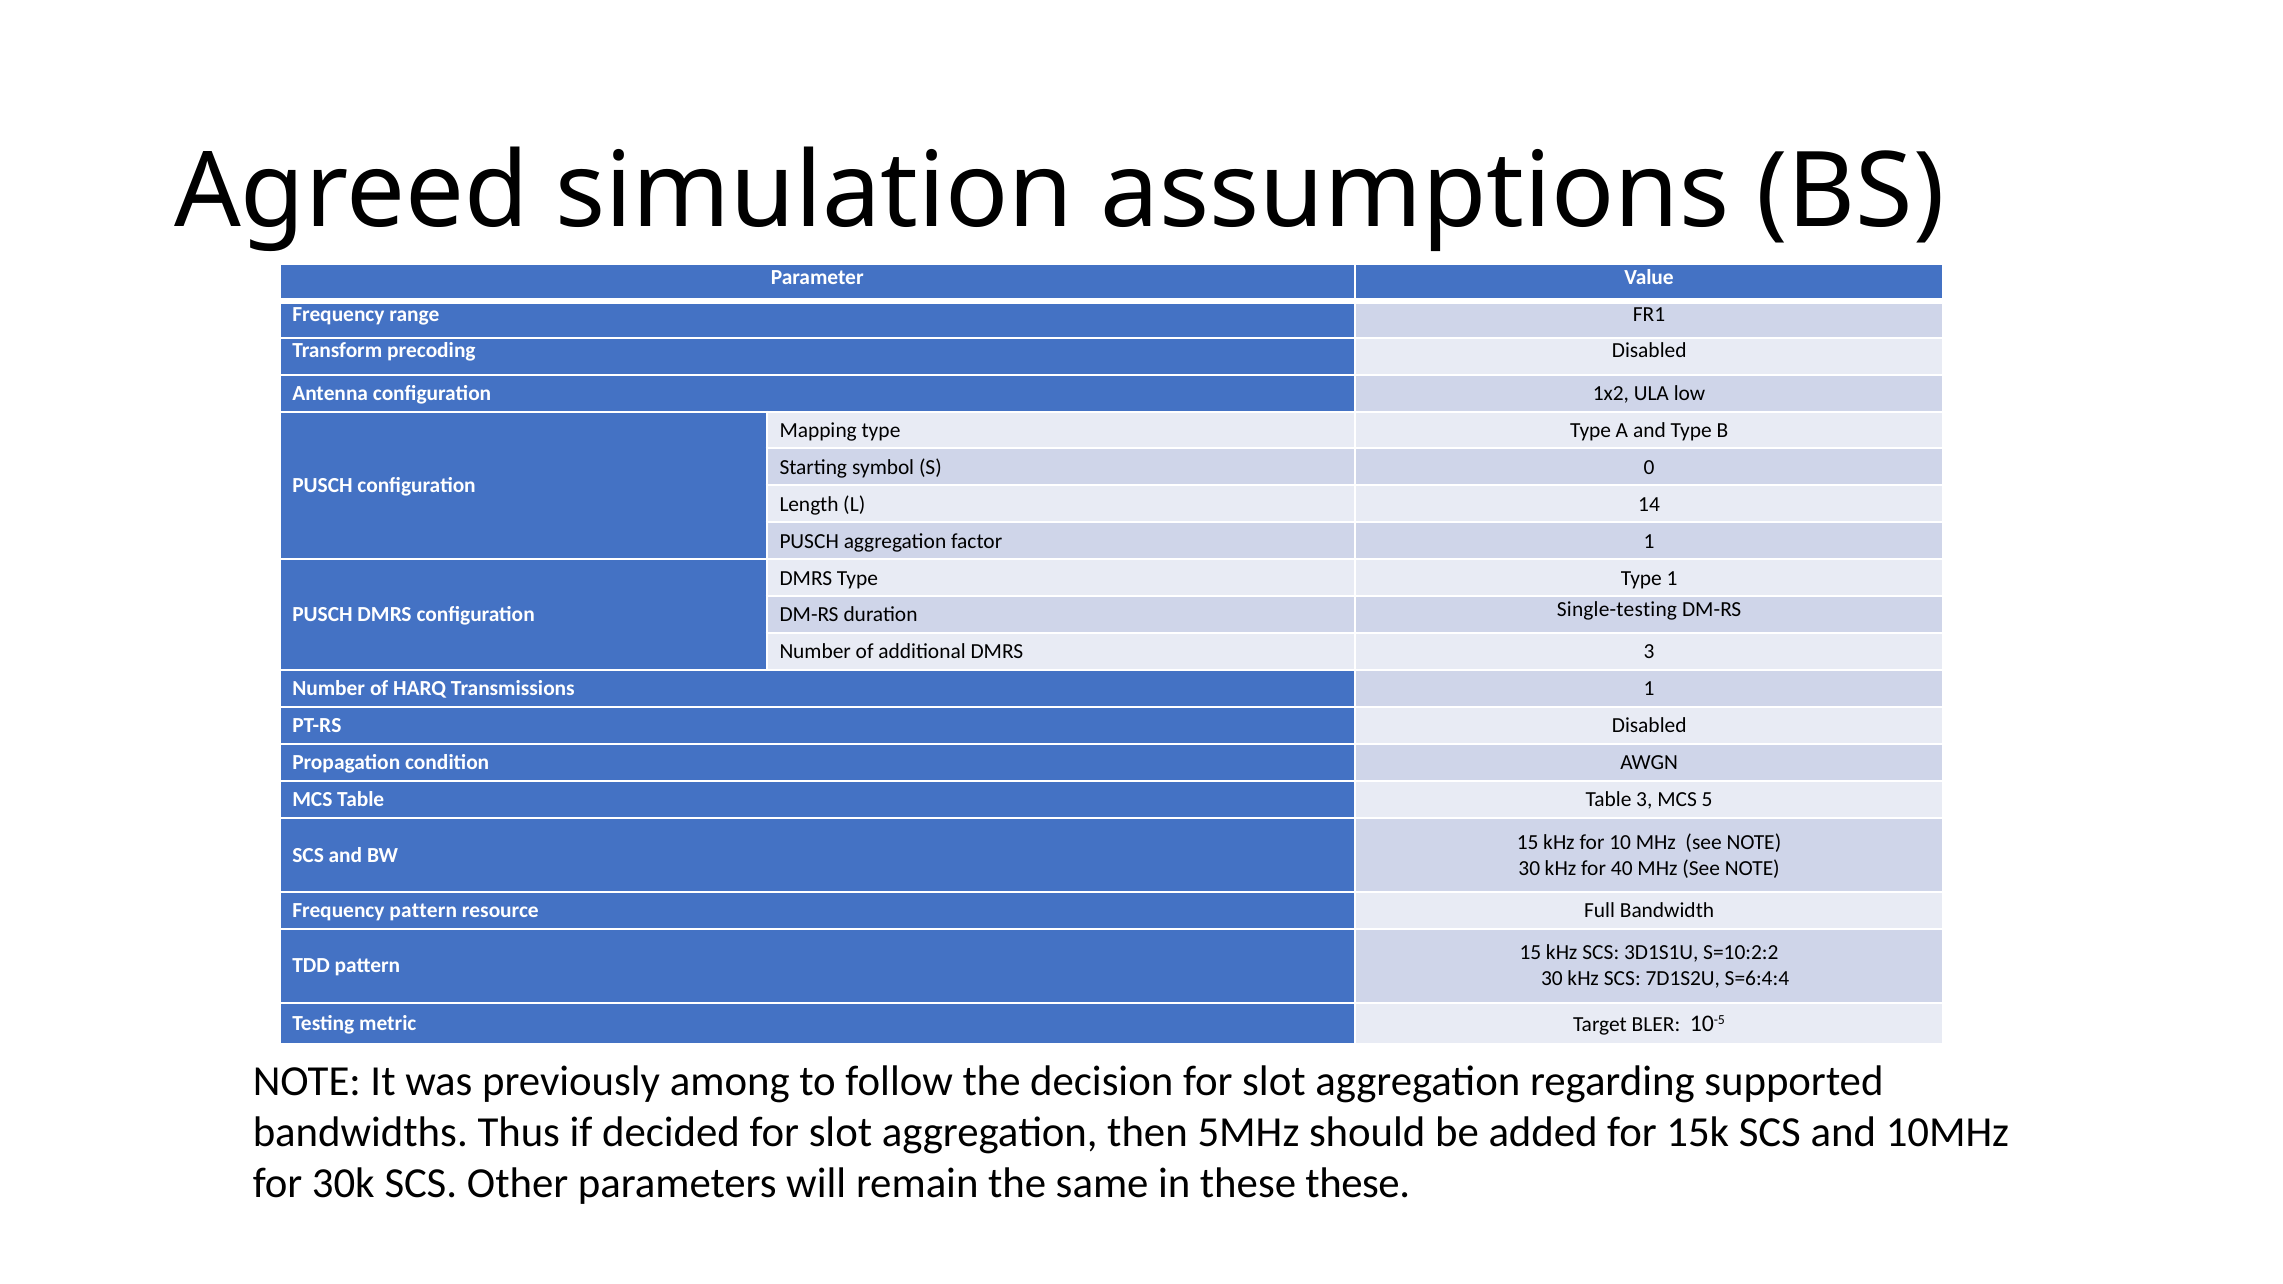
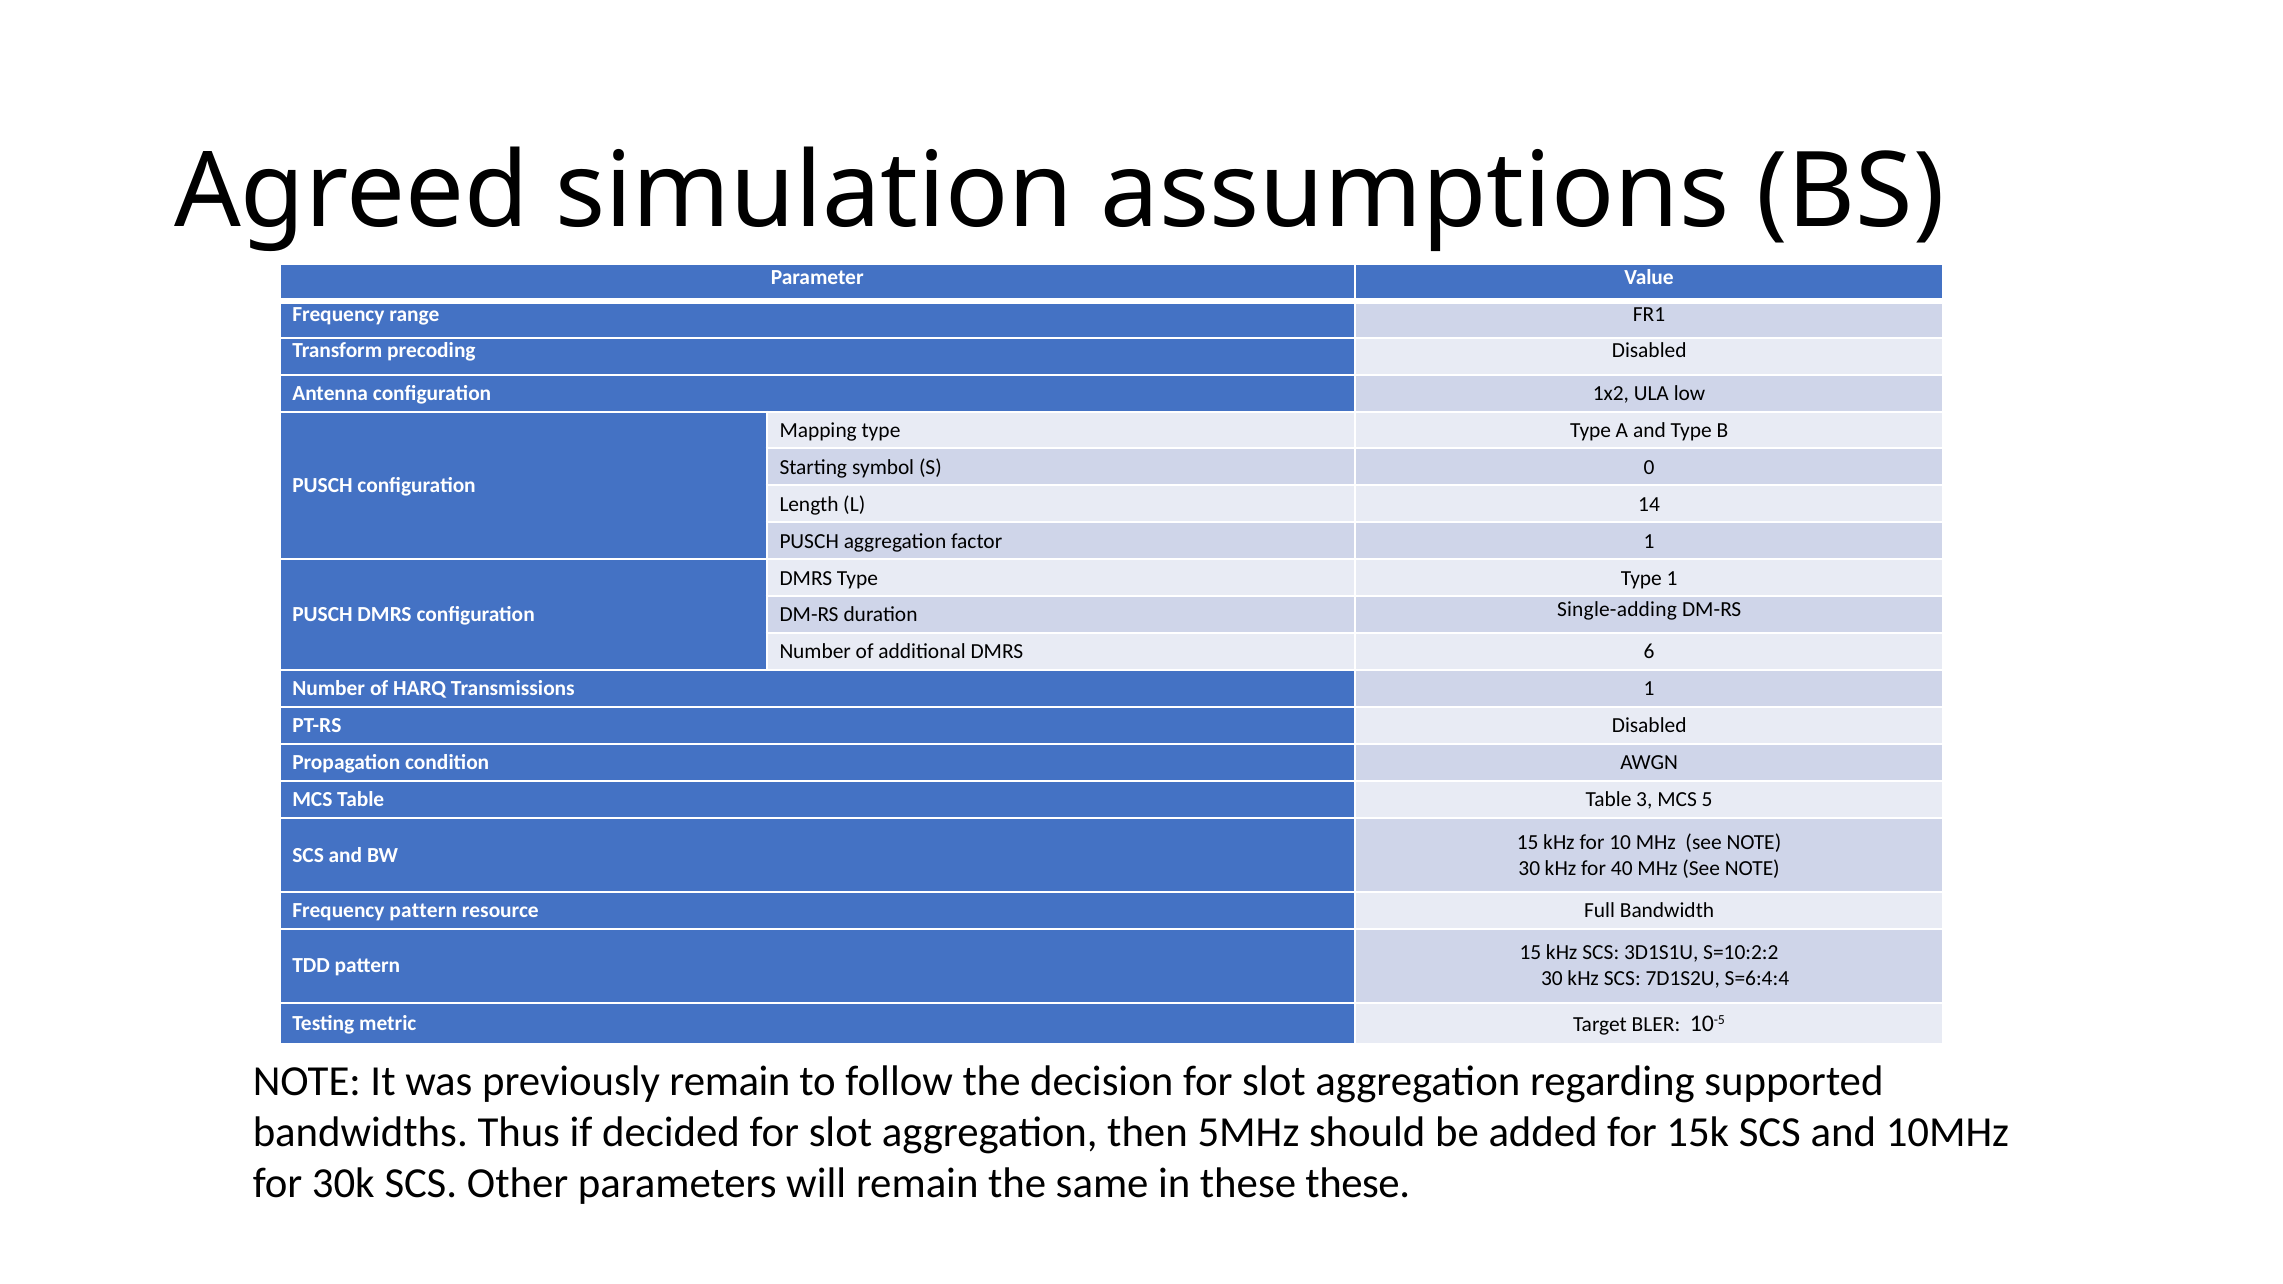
Single-testing: Single-testing -> Single-adding (1617, 610)
DMRS 3: 3 -> 6 (1649, 652)
previously among: among -> remain (730, 1081)
